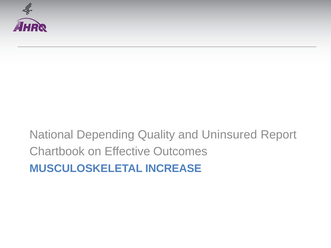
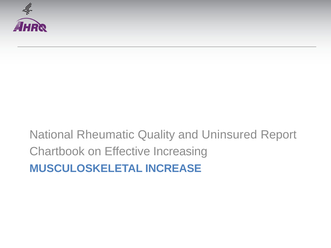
Depending: Depending -> Rheumatic (105, 135)
Outcomes: Outcomes -> Increasing (180, 152)
